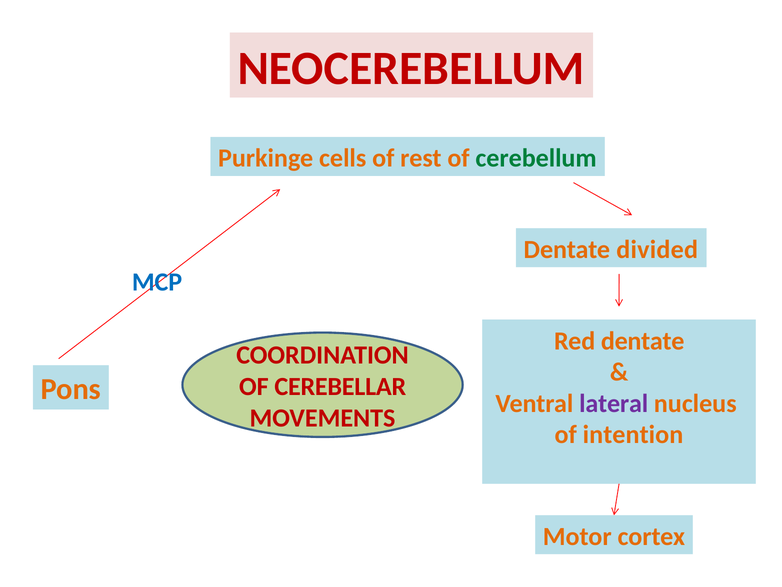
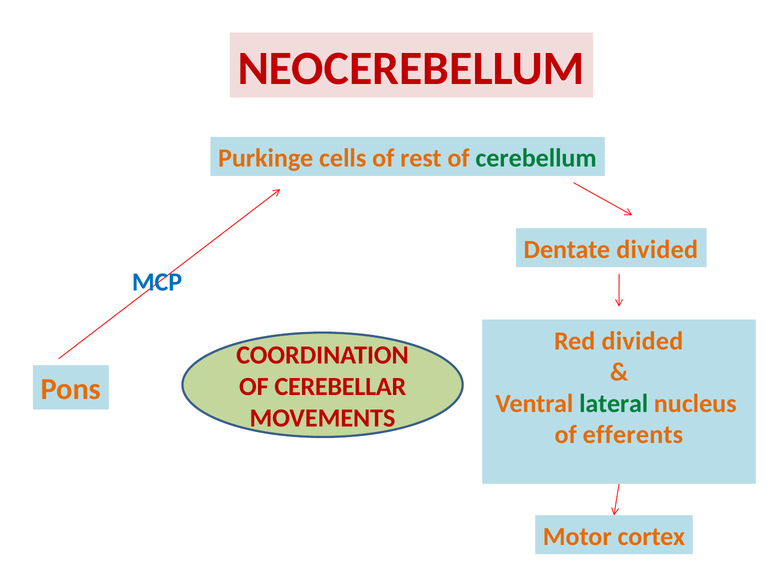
Red dentate: dentate -> divided (642, 341)
lateral colour: purple -> green (614, 403)
intention: intention -> efferents (633, 434)
